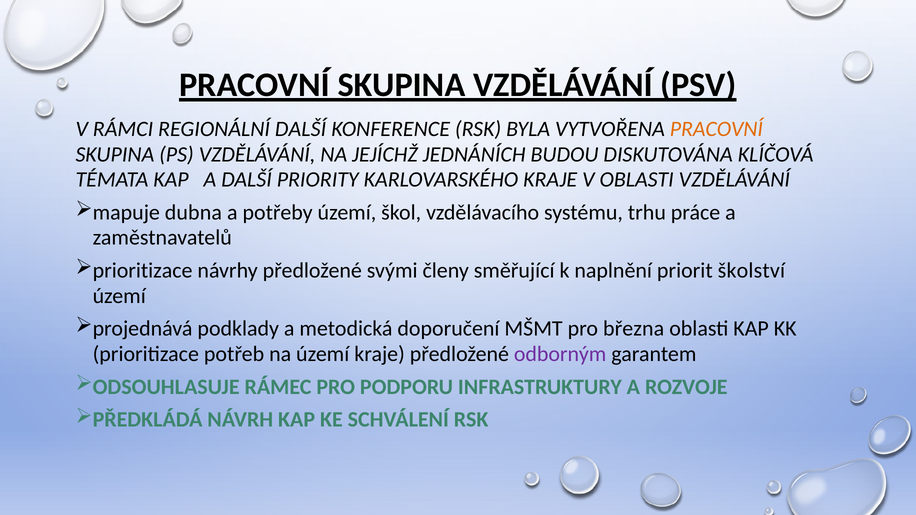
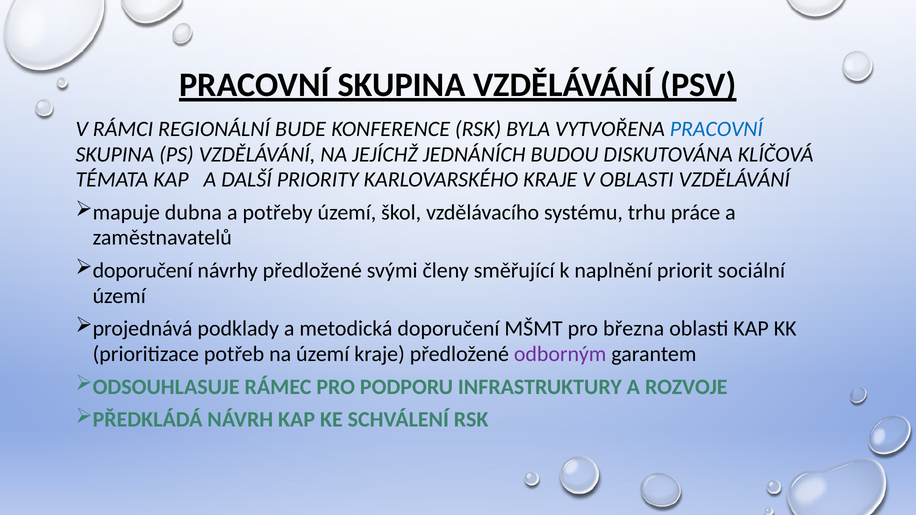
REGIONÁLNÍ DALŠÍ: DALŠÍ -> BUDE (301, 129)
PRACOVNÍ colour: orange -> blue (716, 129)
prioritizace: prioritizace -> doporučení (143, 271)
školství: školství -> sociální (751, 271)
